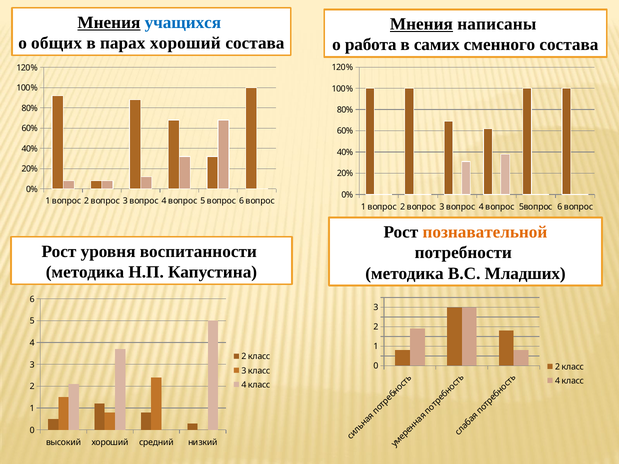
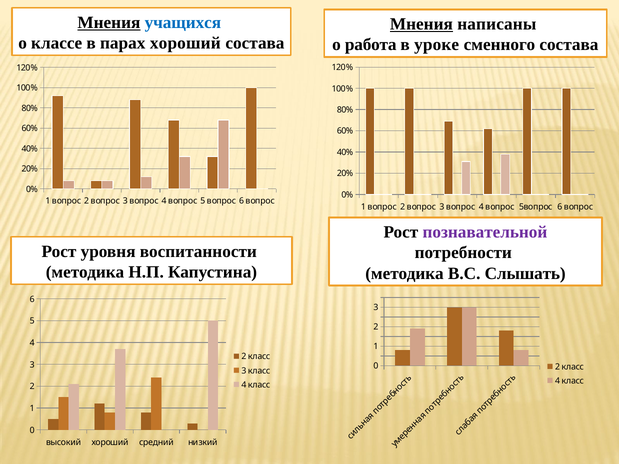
общих: общих -> классе (57, 43)
самих: самих -> уроке (437, 45)
познавательной colour: orange -> purple (485, 232)
Младших: Младших -> Слышать (525, 274)
